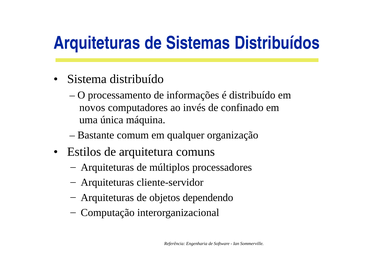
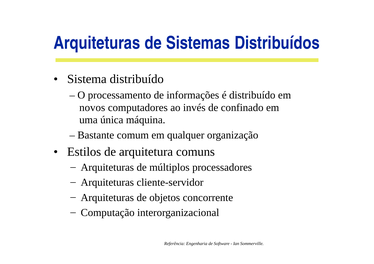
dependendo: dependendo -> concorrente (208, 198)
